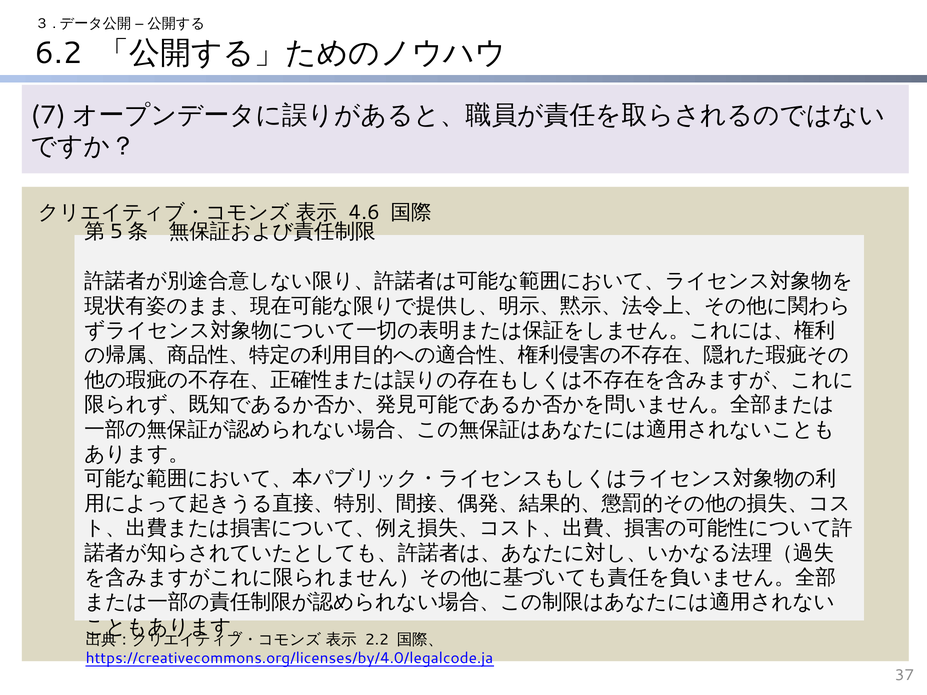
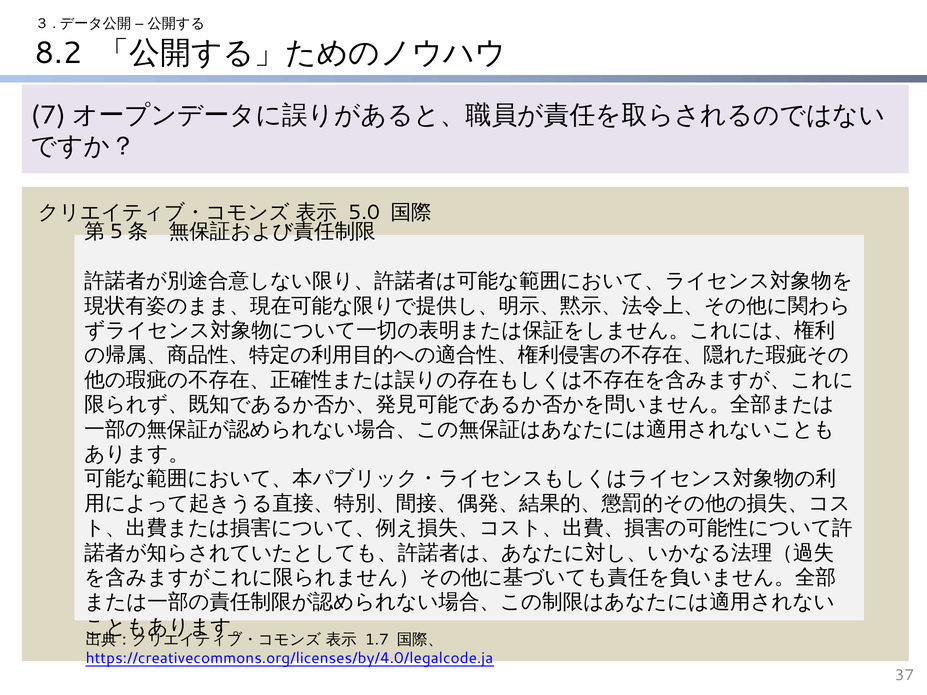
6.2: 6.2 -> 8.2 (59, 53)
4.6: 4.6 -> 5.0 (364, 213)
2.2: 2.2 -> 1.7 (377, 640)
